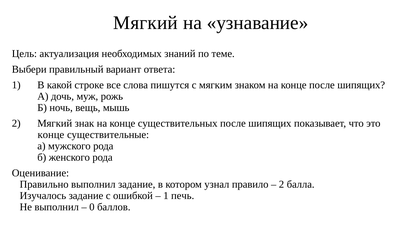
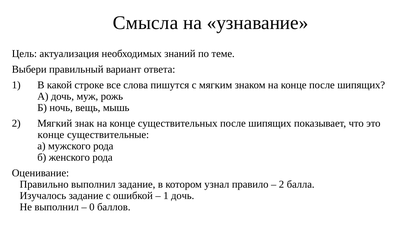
Мягкий: Мягкий -> Смысла (146, 23)
1 печь: печь -> дочь (183, 195)
